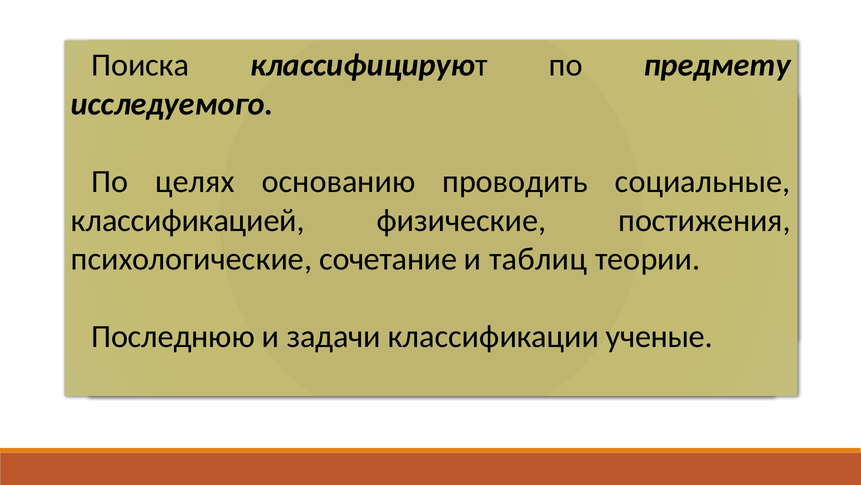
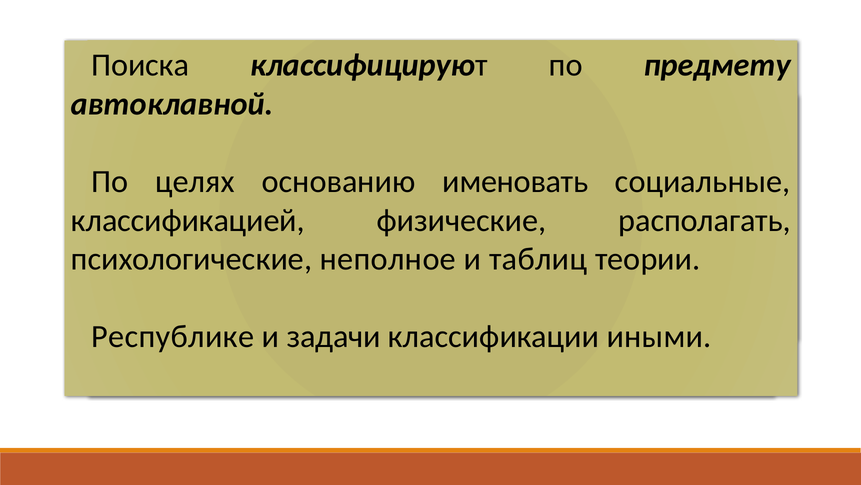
исследуемого: исследуемого -> автоклавной (172, 104)
проводить: проводить -> именовать (515, 181)
постижения: постижения -> располагать (705, 220)
сочетание: сочетание -> неполное (388, 259)
Последнюю: Последнюю -> Республике (173, 336)
ученые: ученые -> иными (659, 336)
